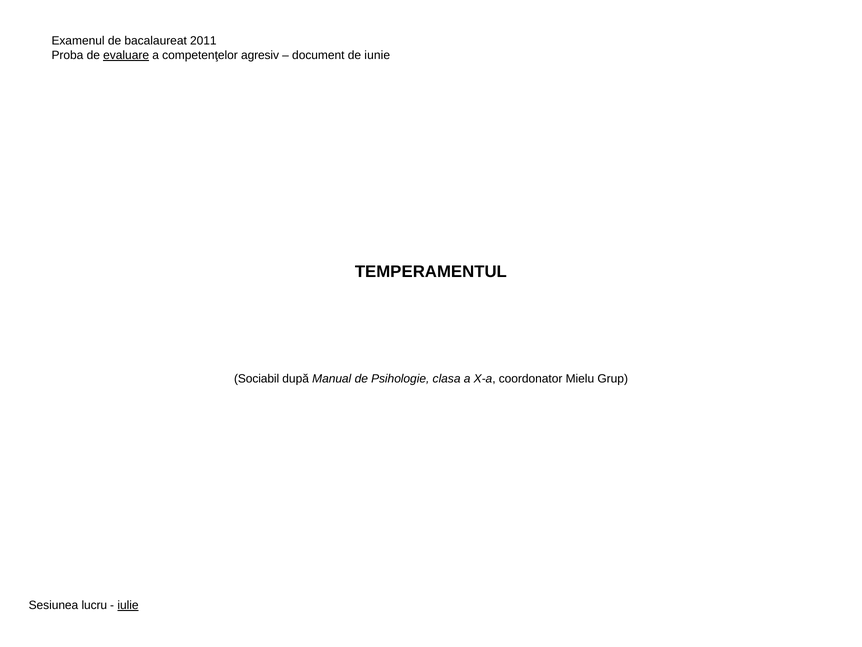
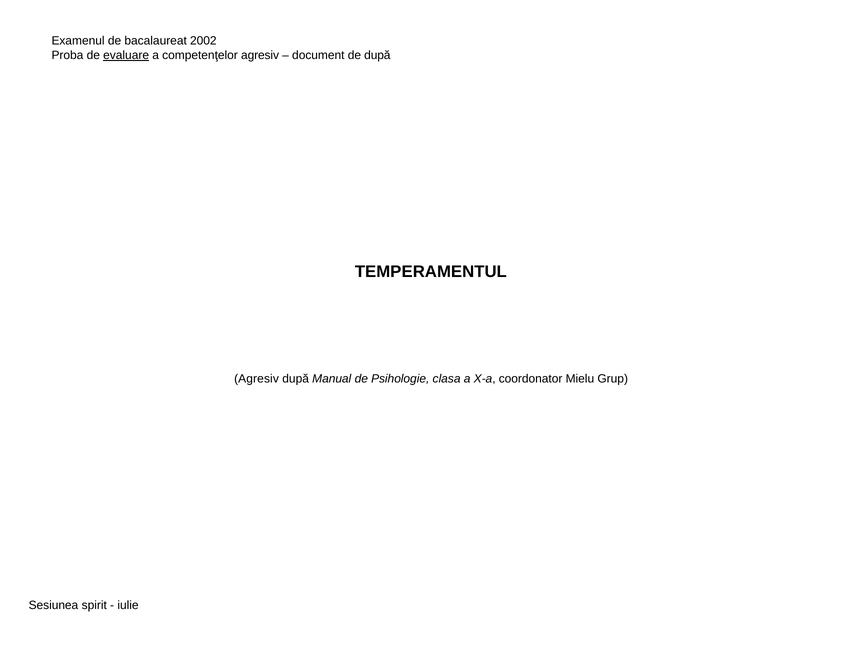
2011: 2011 -> 2002 (203, 41)
de iunie: iunie -> după (377, 55)
Sociabil: Sociabil -> Agresiv (257, 379)
lucru: lucru -> spirit (94, 605)
iulie underline: present -> none (128, 605)
